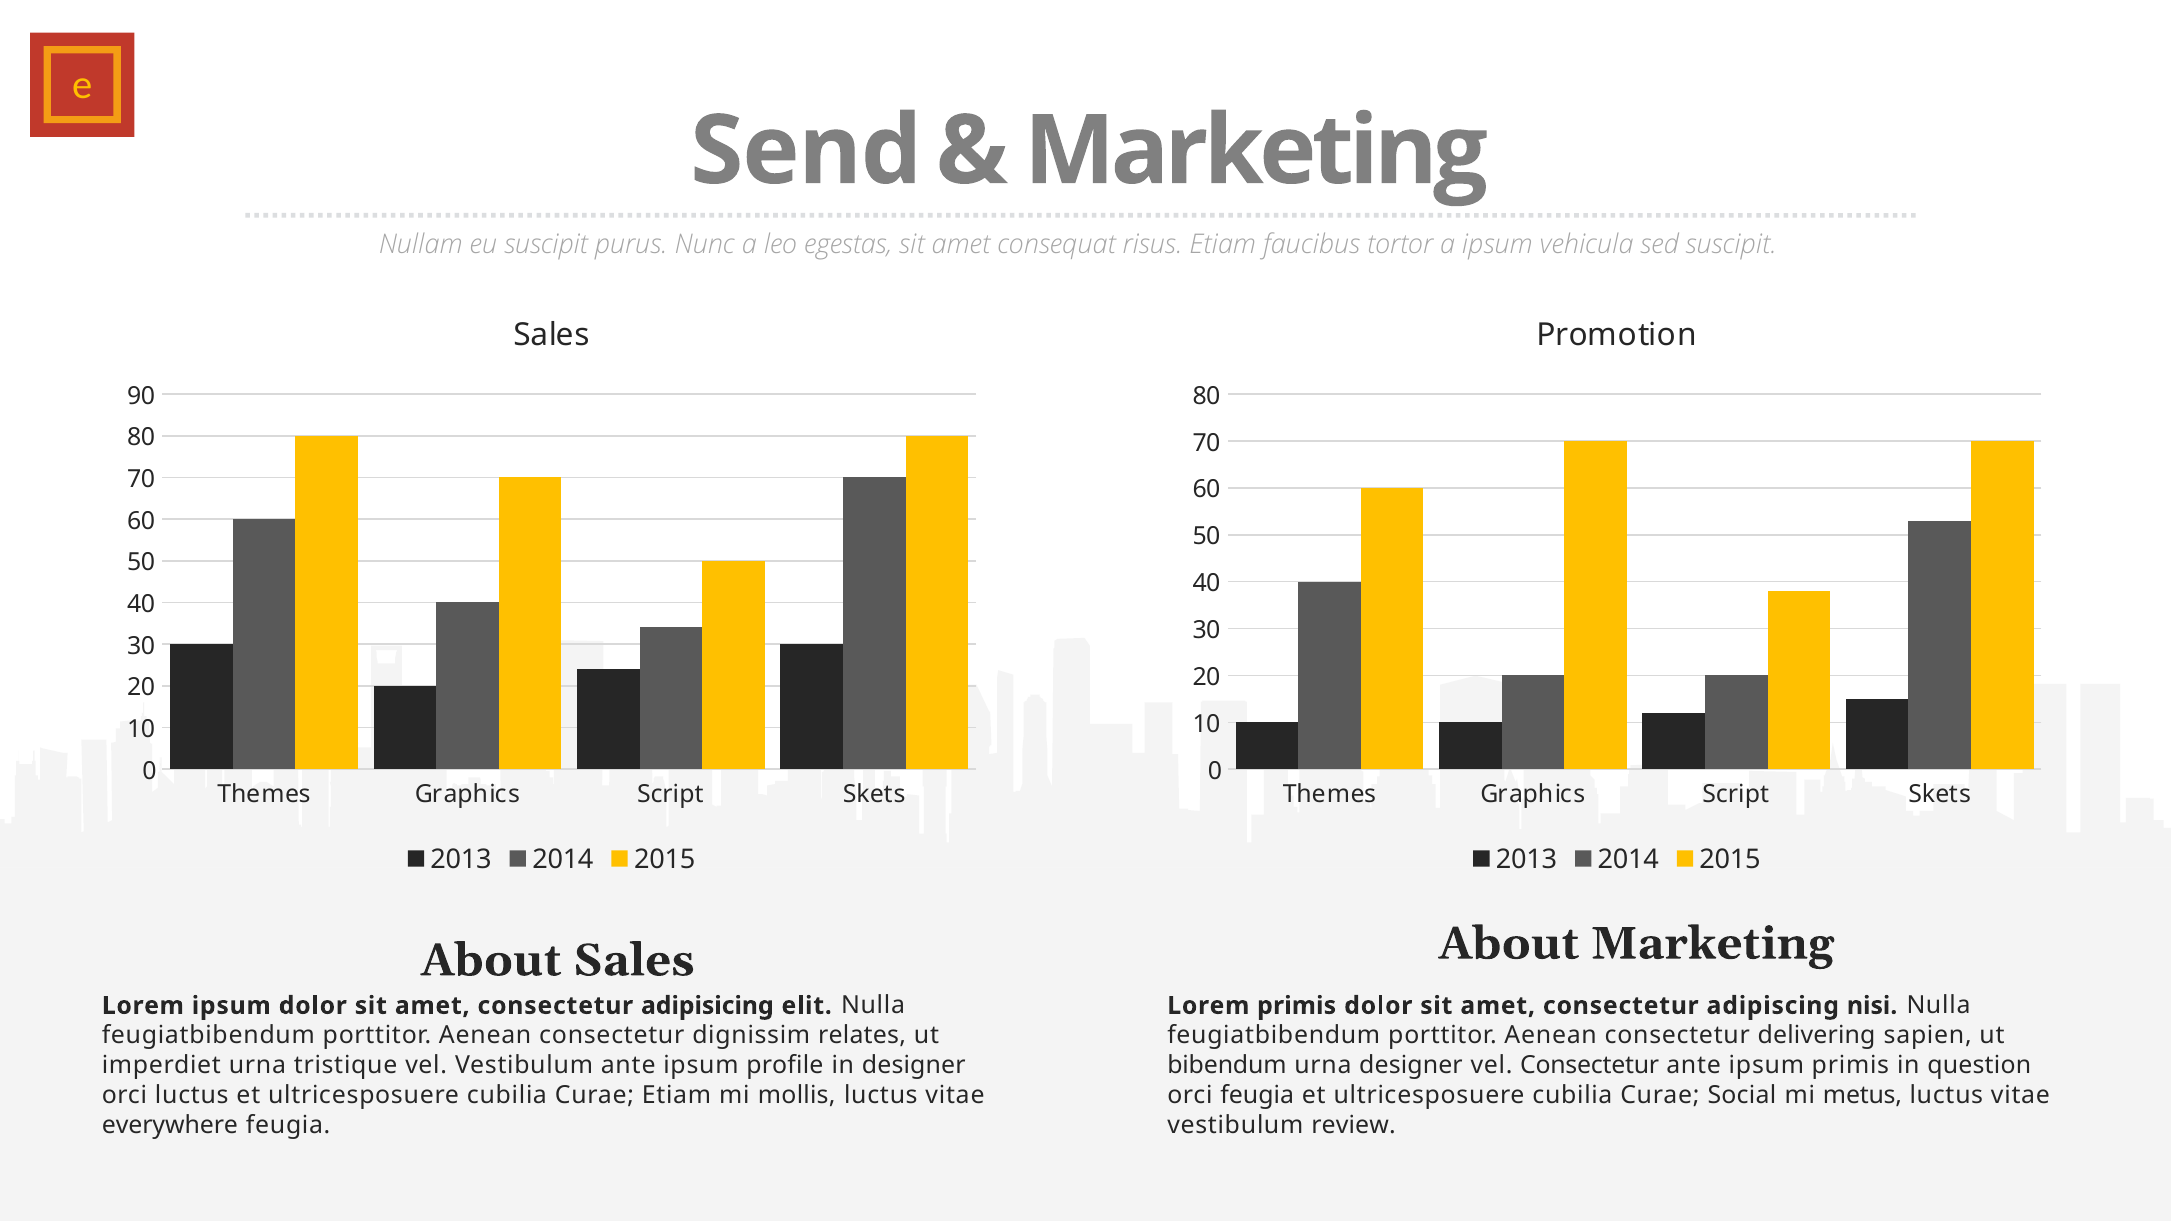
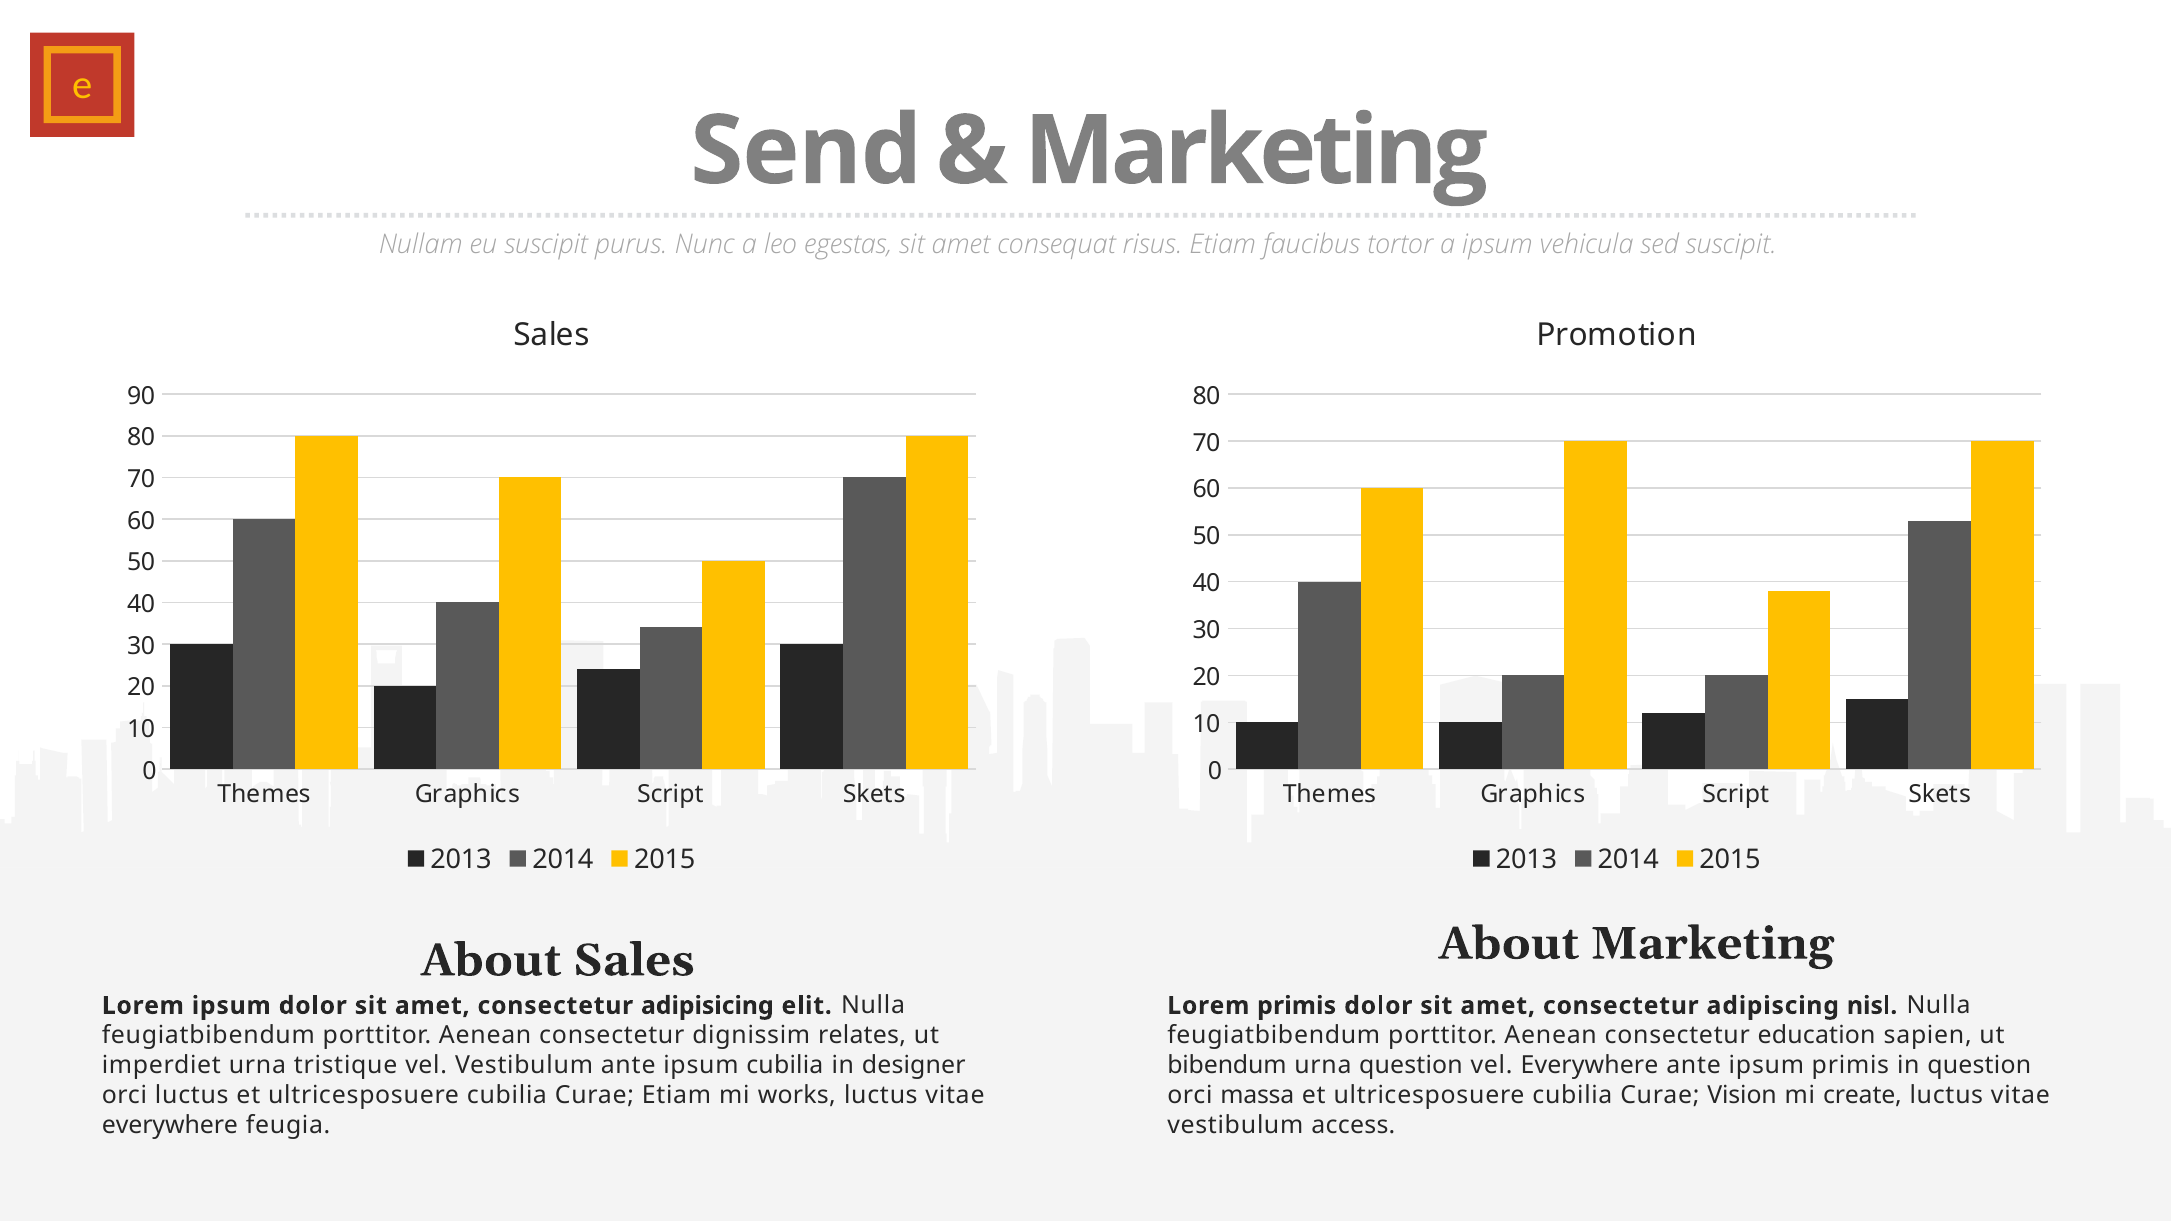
nisi: nisi -> nisl (1872, 1006)
delivering: delivering -> education (1817, 1036)
ipsum profile: profile -> cubilia (785, 1066)
urna designer: designer -> question (1411, 1066)
vel Consectetur: Consectetur -> Everywhere (1589, 1066)
mollis: mollis -> works (797, 1095)
orci feugia: feugia -> massa (1257, 1095)
Social: Social -> Vision (1742, 1095)
metus: metus -> create (1862, 1095)
review: review -> access (1353, 1125)
